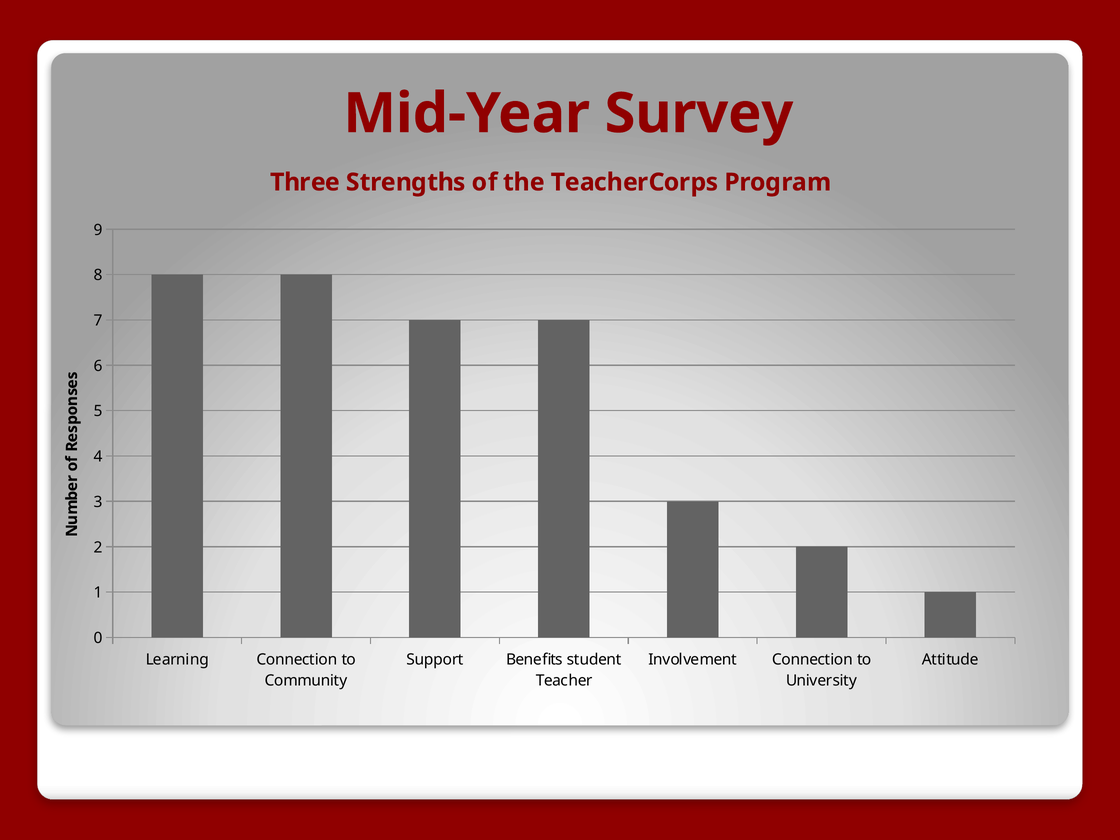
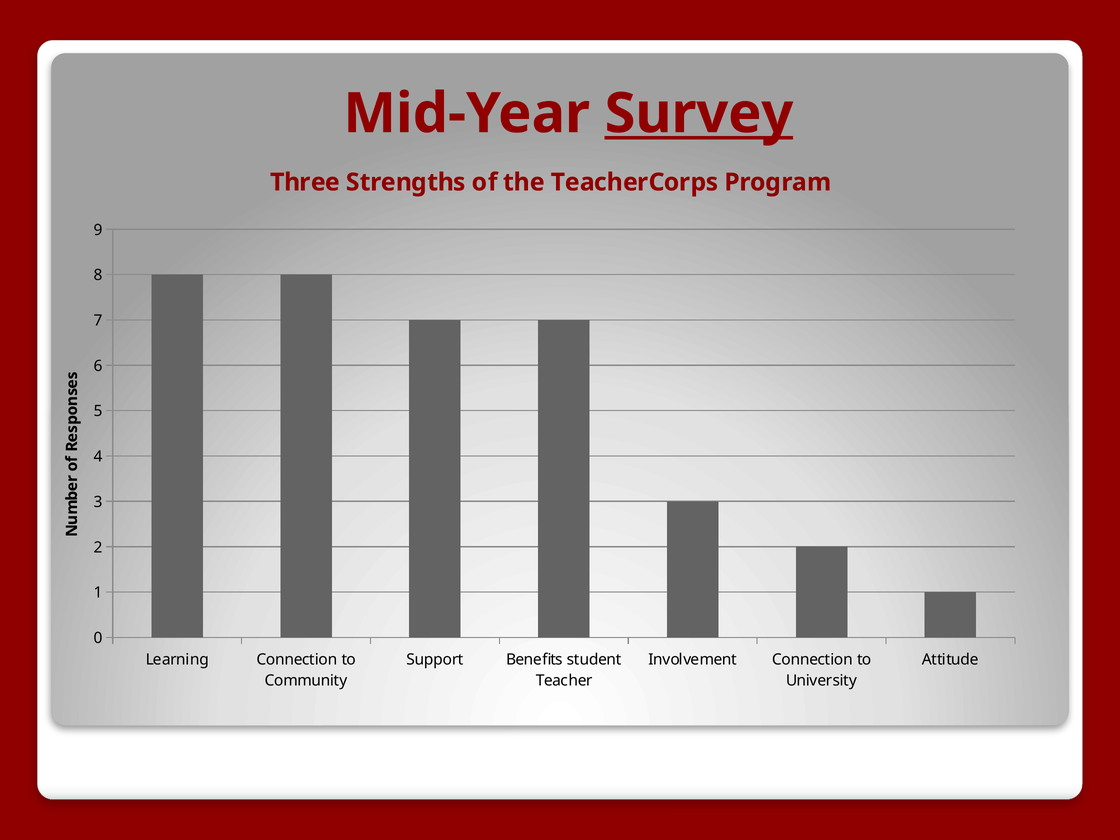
Survey underline: none -> present (699, 114)
